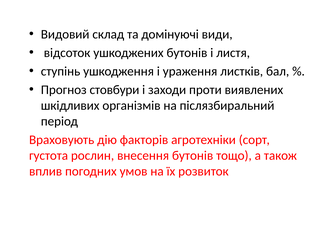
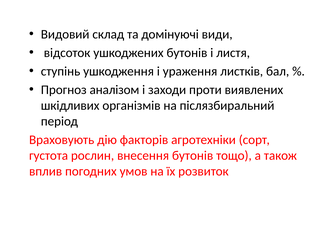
стовбури: стовбури -> аналізом (114, 90)
